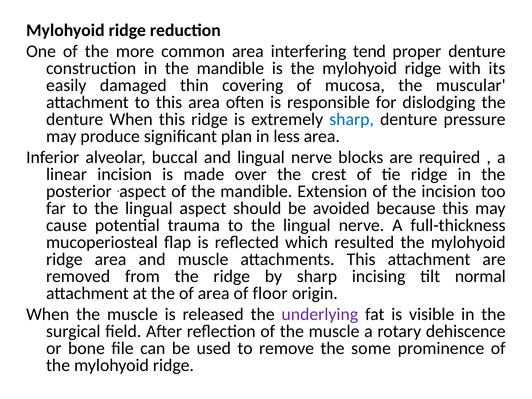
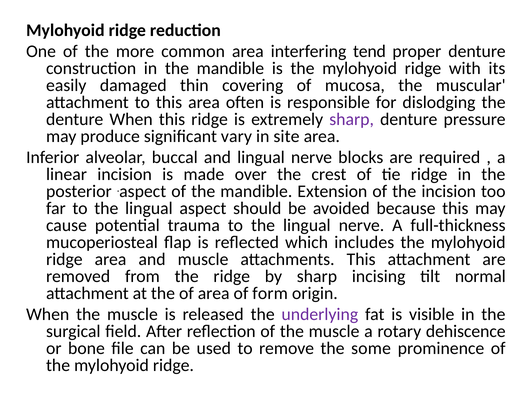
sharp colour: blue -> purple (352, 119)
plan: plan -> vary (236, 136)
less: less -> site (286, 136)
resulted: resulted -> includes (364, 242)
floor: floor -> form (270, 293)
